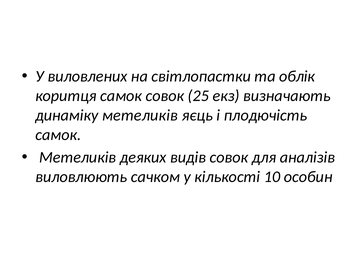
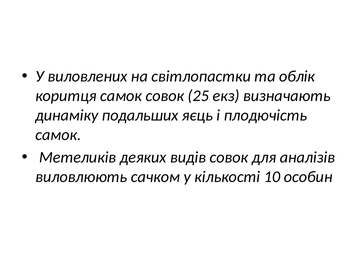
динаміку метеликів: метеликів -> подальших (140, 115)
